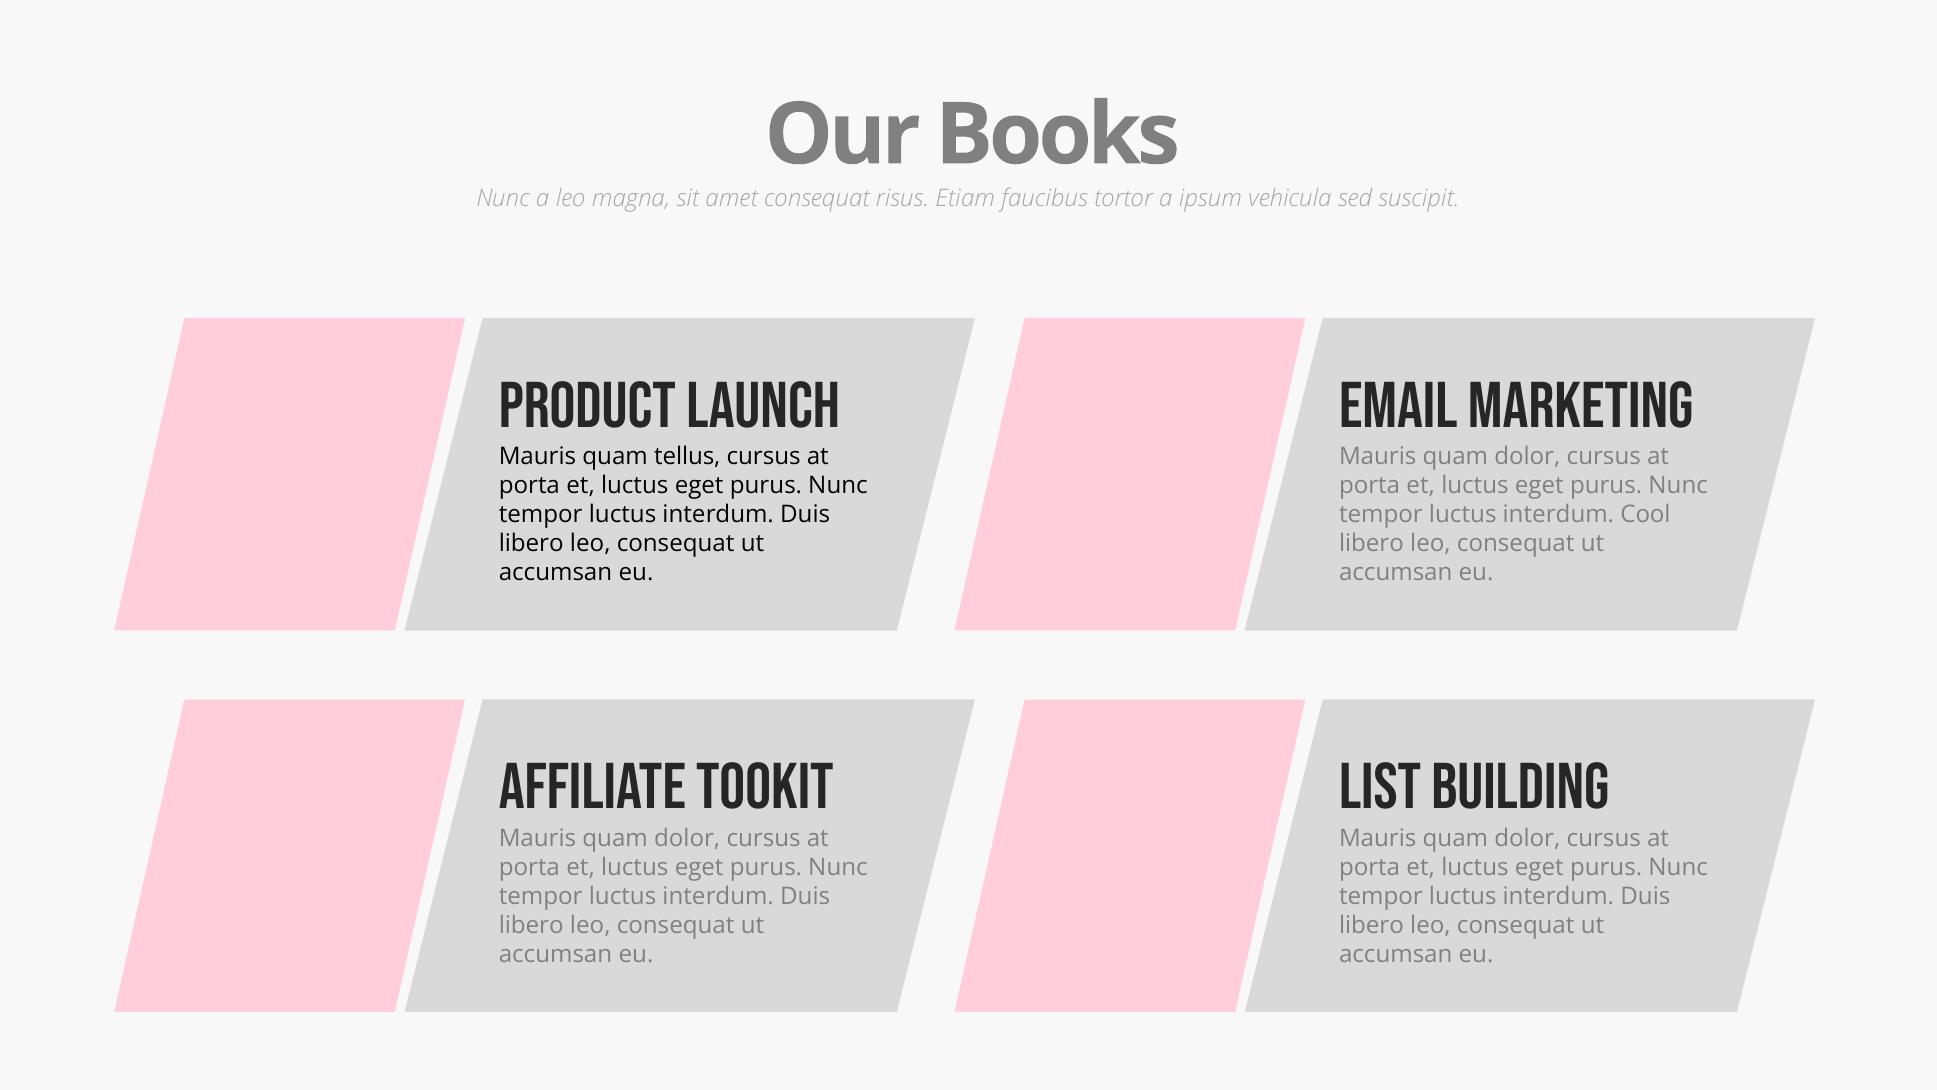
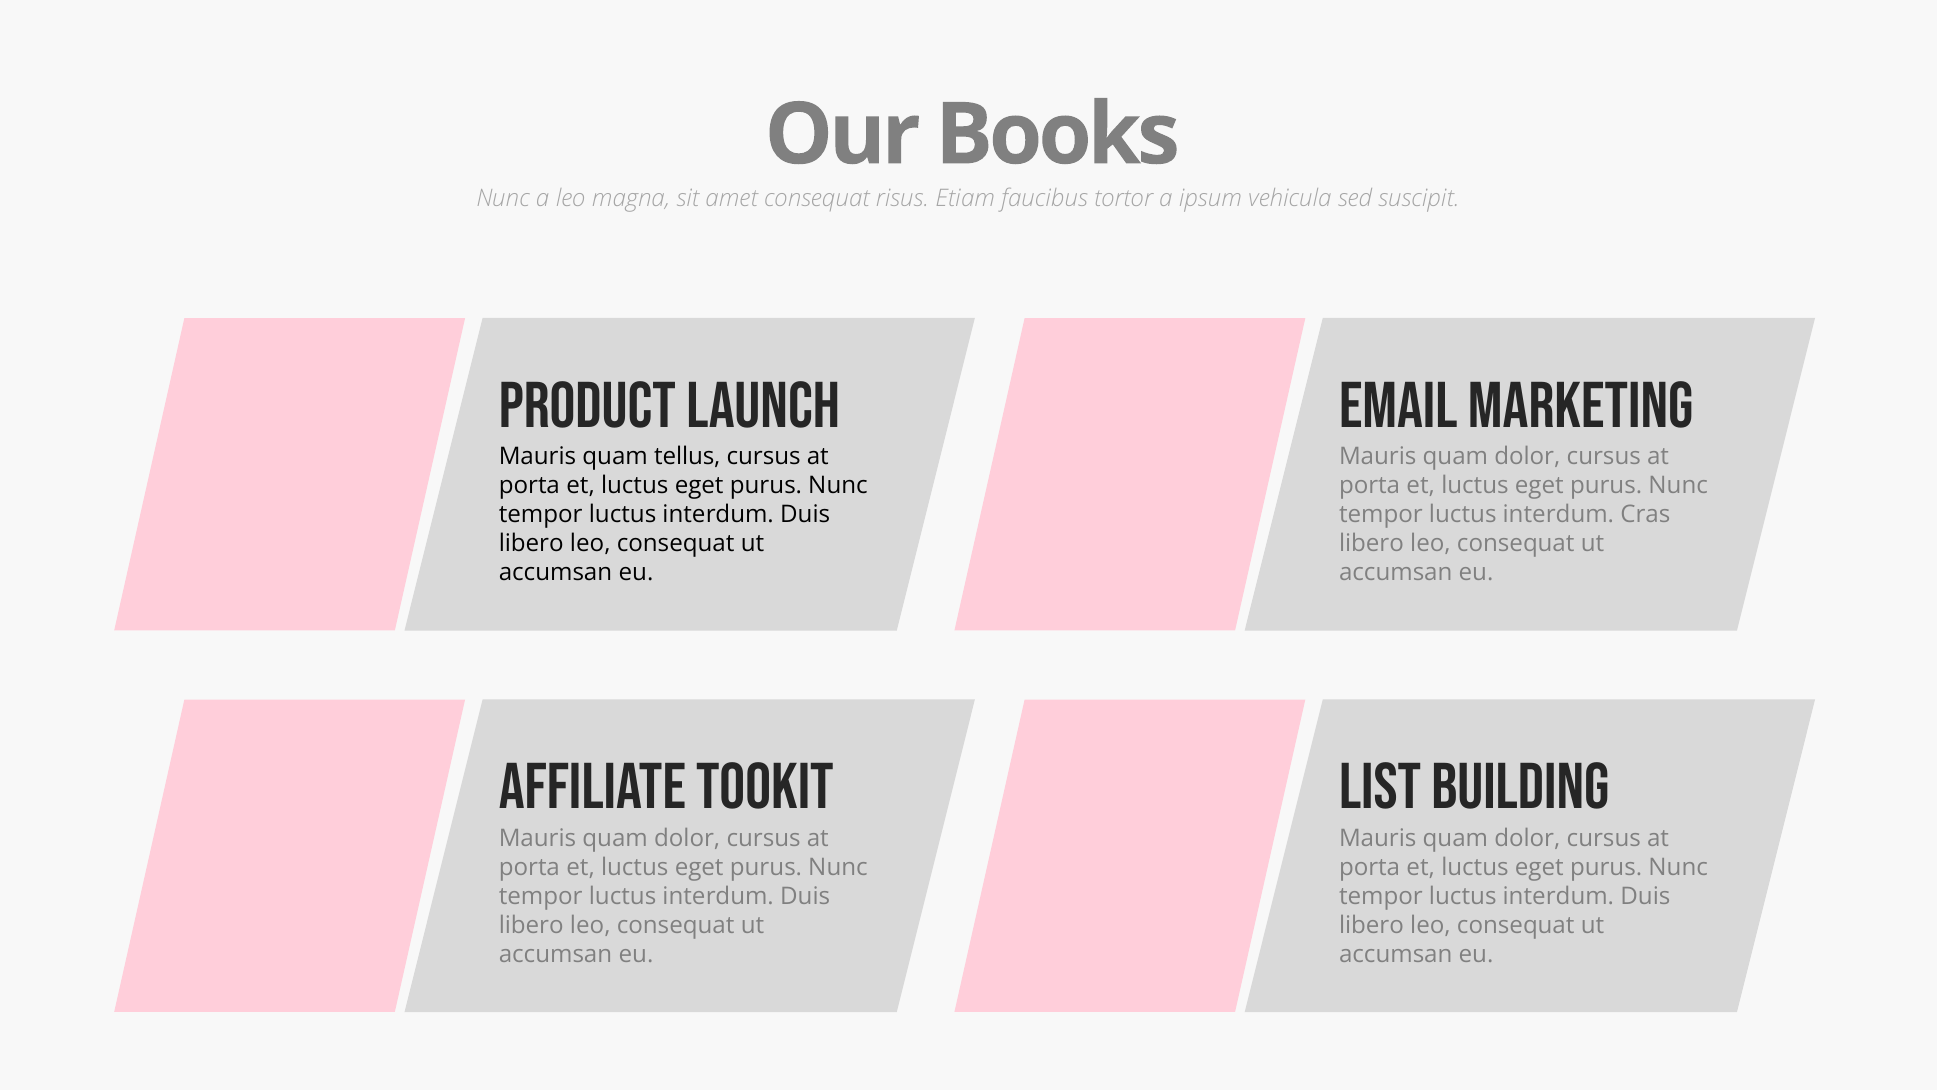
Cool: Cool -> Cras (1645, 514)
